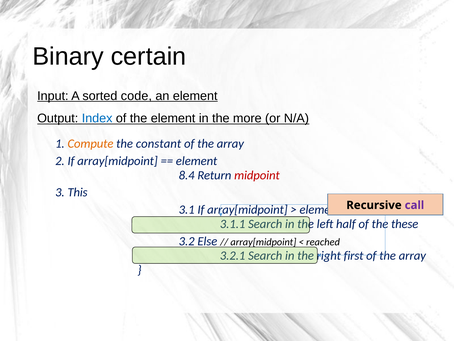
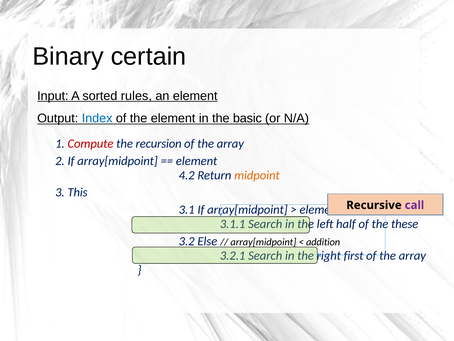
code: code -> rules (136, 96)
more: more -> basic (247, 118)
Compute colour: orange -> red (91, 143)
constant: constant -> recursion (159, 143)
8.4: 8.4 -> 4.2 (187, 175)
midpoint colour: red -> orange (257, 175)
reached: reached -> addition (323, 242)
